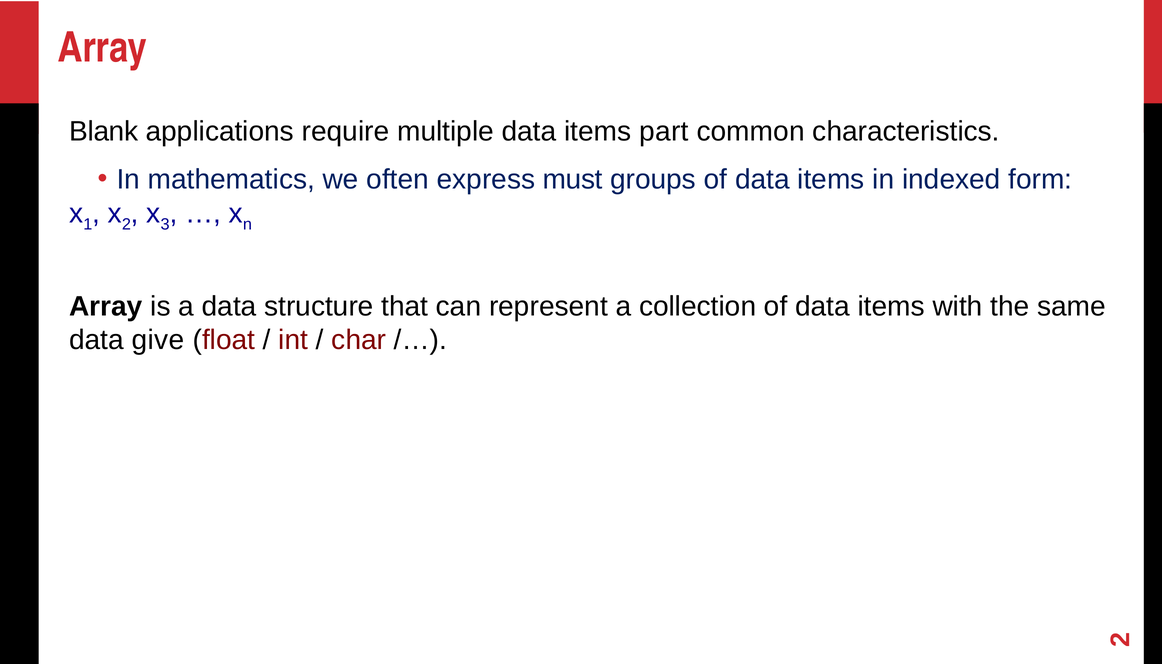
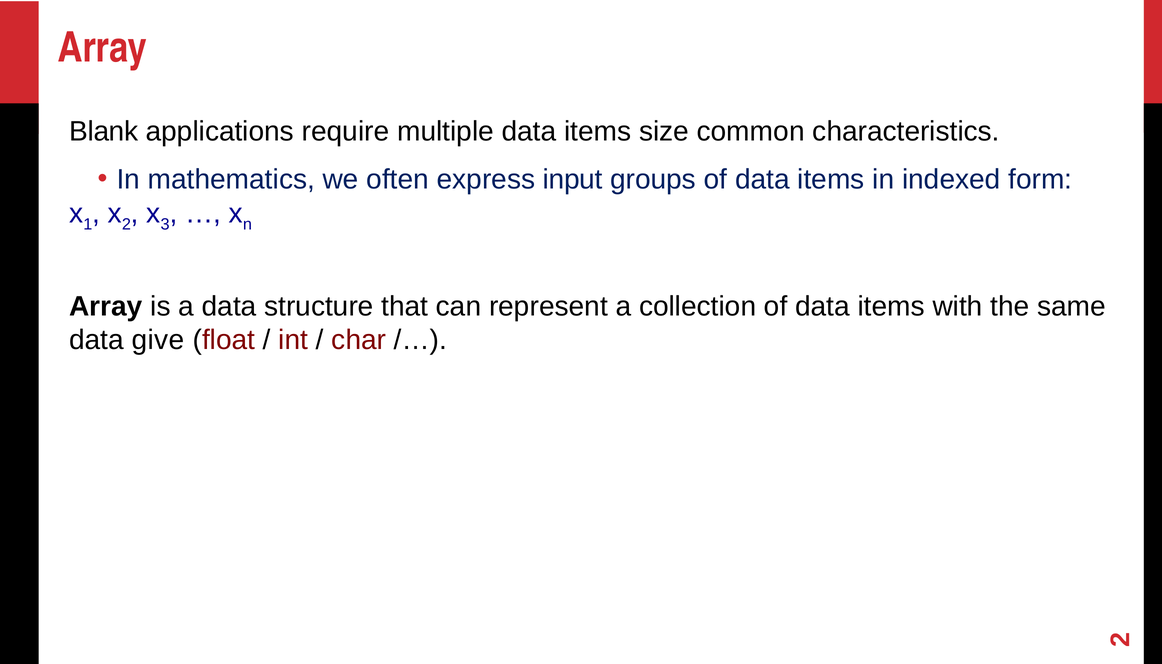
part: part -> size (664, 131)
must: must -> input (573, 180)
